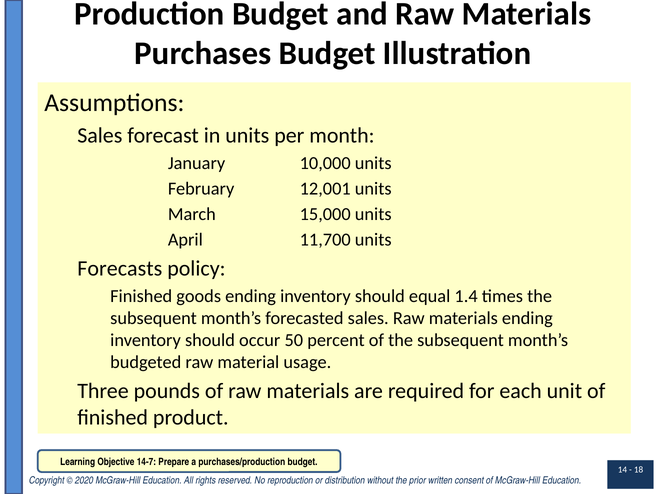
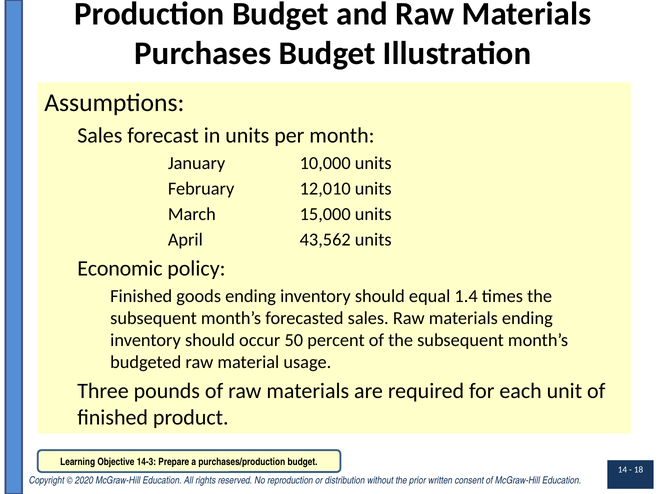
12,001: 12,001 -> 12,010 (325, 189)
11,700: 11,700 -> 43,562 (325, 240)
Forecasts: Forecasts -> Economic (120, 269)
14-7: 14-7 -> 14-3 (146, 462)
